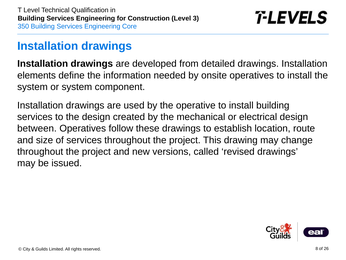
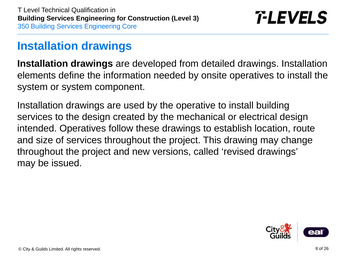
between: between -> intended (37, 128)
